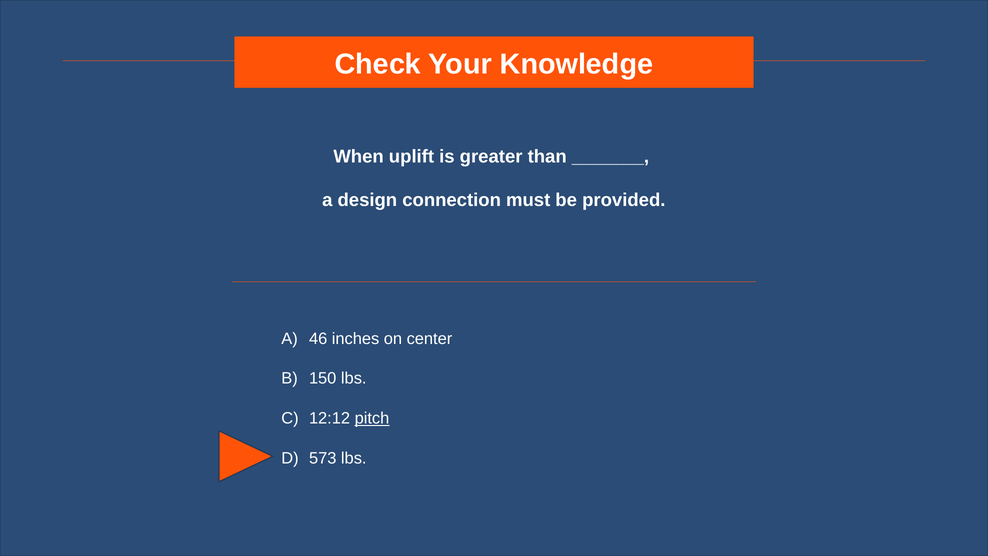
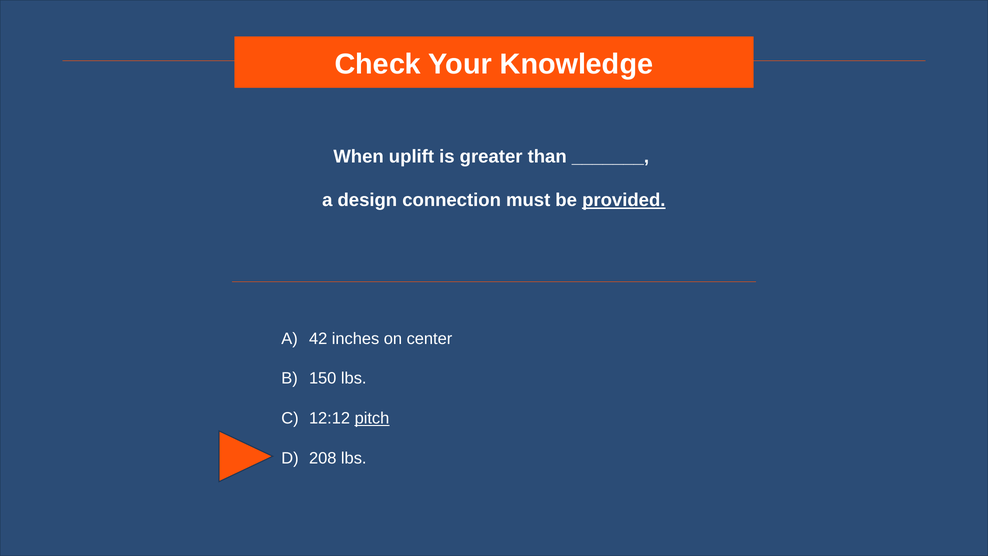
provided underline: none -> present (624, 200)
46: 46 -> 42 (318, 338)
573: 573 -> 208 (323, 458)
